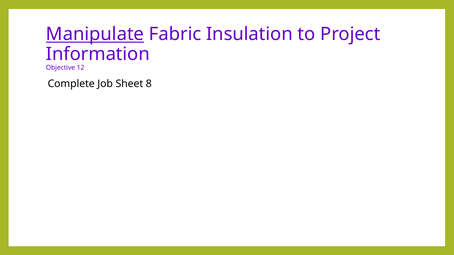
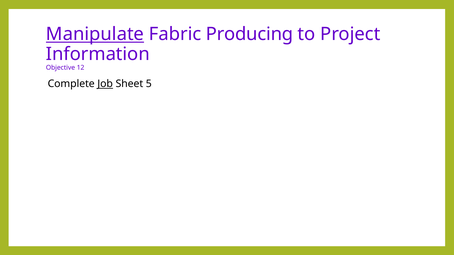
Insulation: Insulation -> Producing (250, 34)
Job underline: none -> present (105, 84)
8: 8 -> 5 (149, 84)
